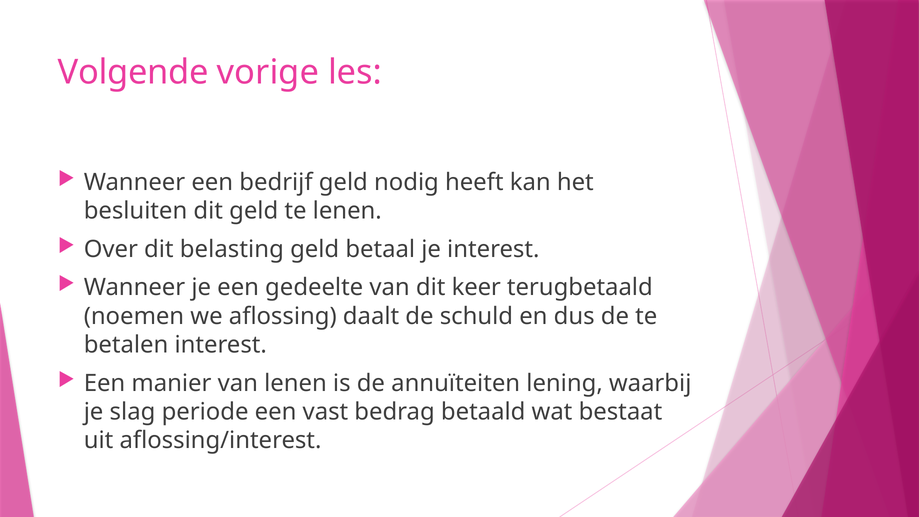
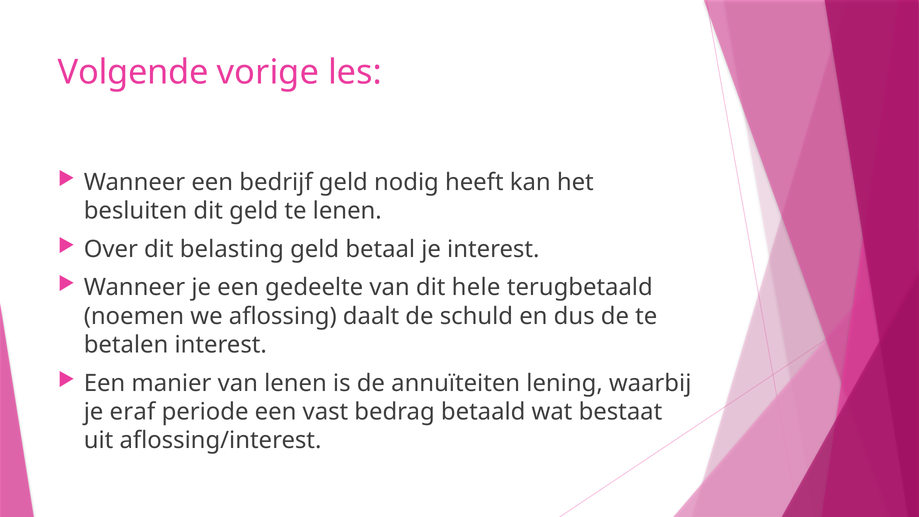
keer: keer -> hele (476, 288)
slag: slag -> eraf (132, 412)
